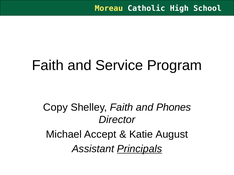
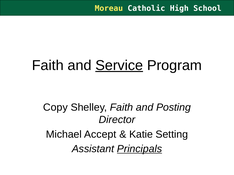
Service underline: none -> present (119, 66)
Phones: Phones -> Posting (174, 108)
August: August -> Setting (172, 135)
